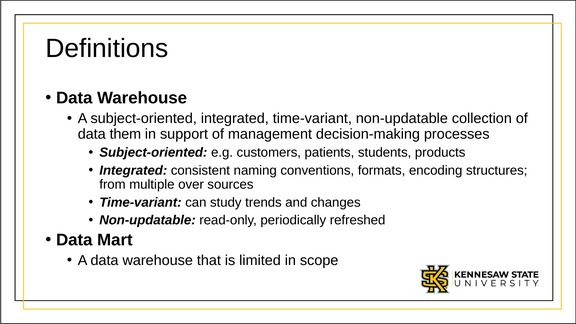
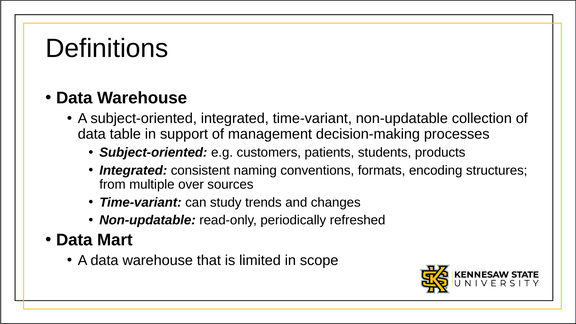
them: them -> table (125, 134)
